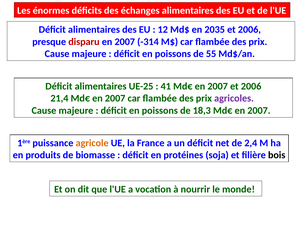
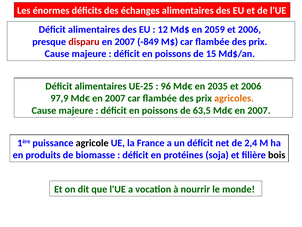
2035: 2035 -> 2059 (215, 30)
-314: -314 -> -849 (148, 42)
55: 55 -> 15 (211, 54)
41: 41 -> 96 (166, 86)
2007: 2007 -> 2035 (218, 86)
21,4: 21,4 -> 97,9 (59, 98)
agricoles colour: purple -> orange (234, 98)
18,3: 18,3 -> 63,5 (202, 110)
agricole colour: orange -> black (92, 143)
